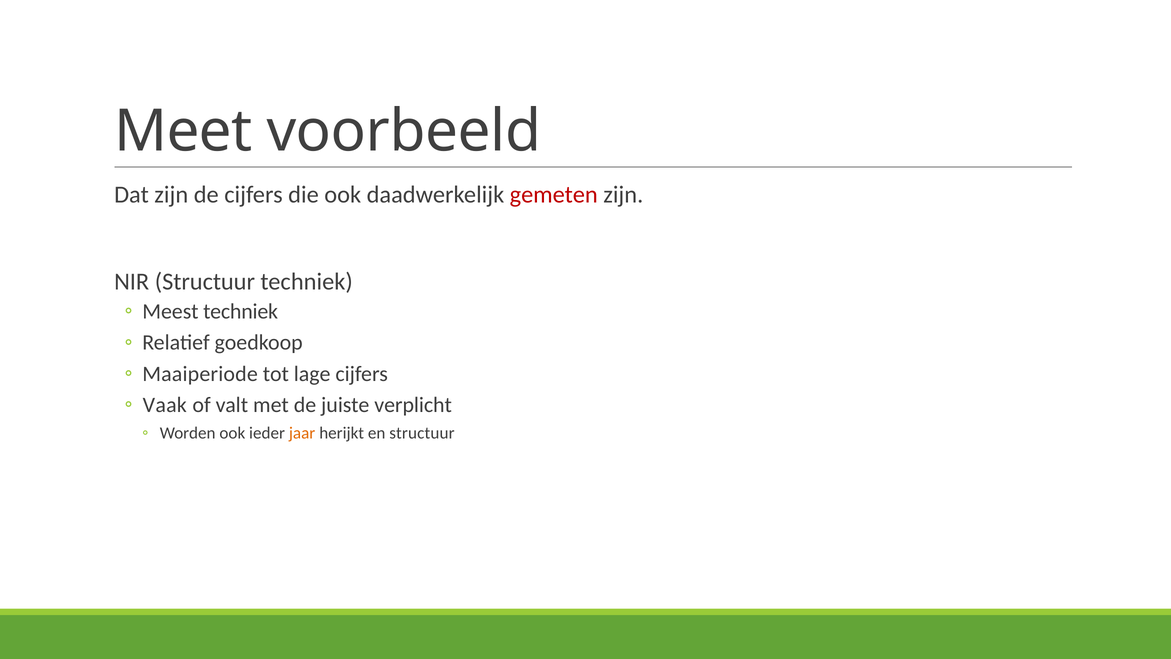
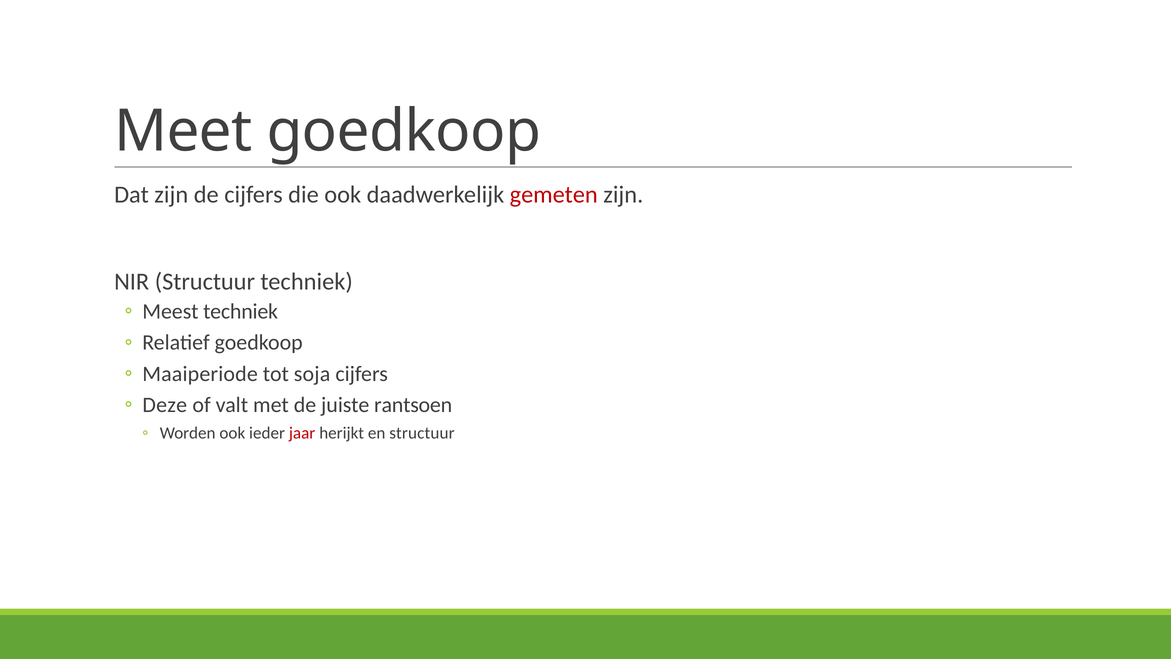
Meet voorbeeld: voorbeeld -> goedkoop (404, 131)
lage: lage -> soja (312, 374)
Vaak: Vaak -> Deze (165, 405)
verplicht: verplicht -> rantsoen (413, 405)
jaar colour: orange -> red (302, 433)
